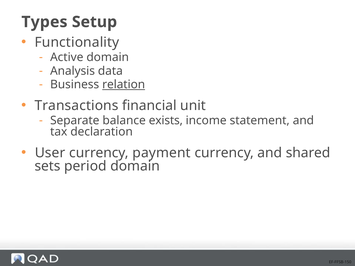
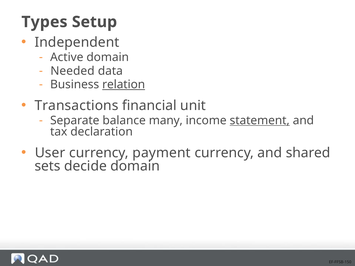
Functionality: Functionality -> Independent (77, 42)
Analysis: Analysis -> Needed (72, 71)
exists: exists -> many (166, 121)
statement underline: none -> present (260, 121)
period: period -> decide (85, 166)
